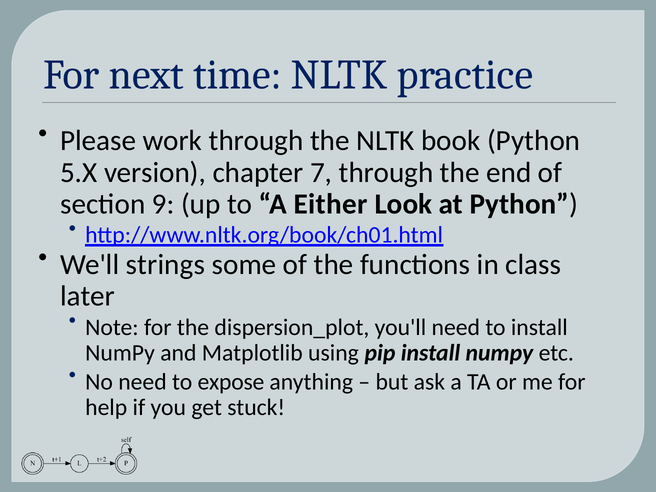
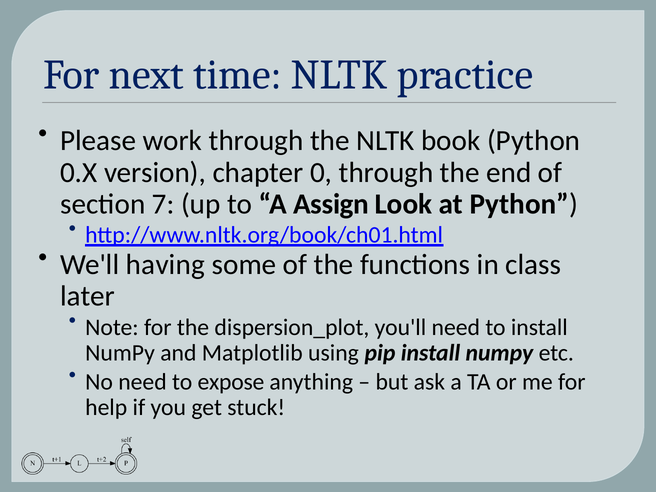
5.X: 5.X -> 0.X (79, 172)
7: 7 -> 0 (321, 172)
9: 9 -> 7 (163, 204)
Either: Either -> Assign (331, 204)
strings: strings -> having (165, 265)
